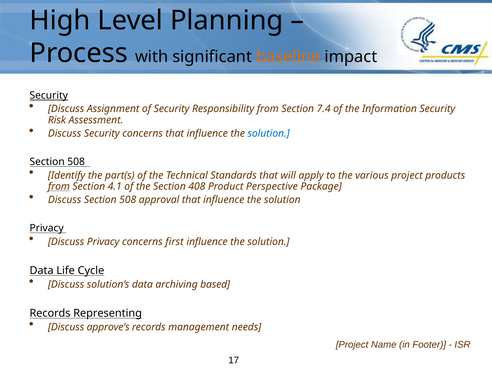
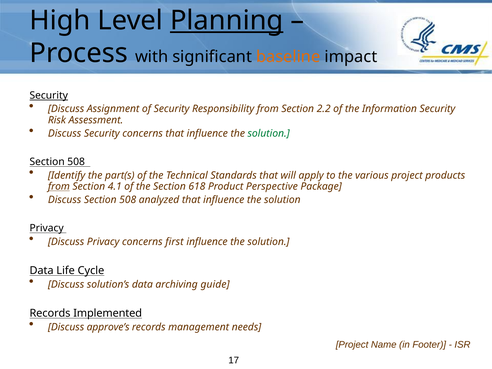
Planning underline: none -> present (227, 20)
7.4: 7.4 -> 2.2 (324, 109)
solution colour: blue -> green (269, 134)
408: 408 -> 618 (197, 186)
approval: approval -> analyzed (159, 200)
based: based -> guide (215, 284)
Representing: Representing -> Implemented (108, 313)
